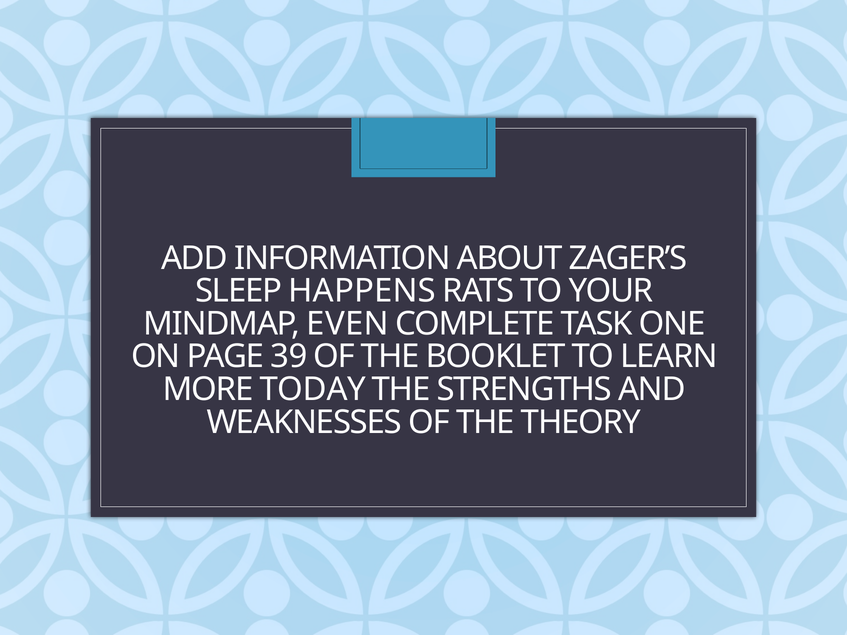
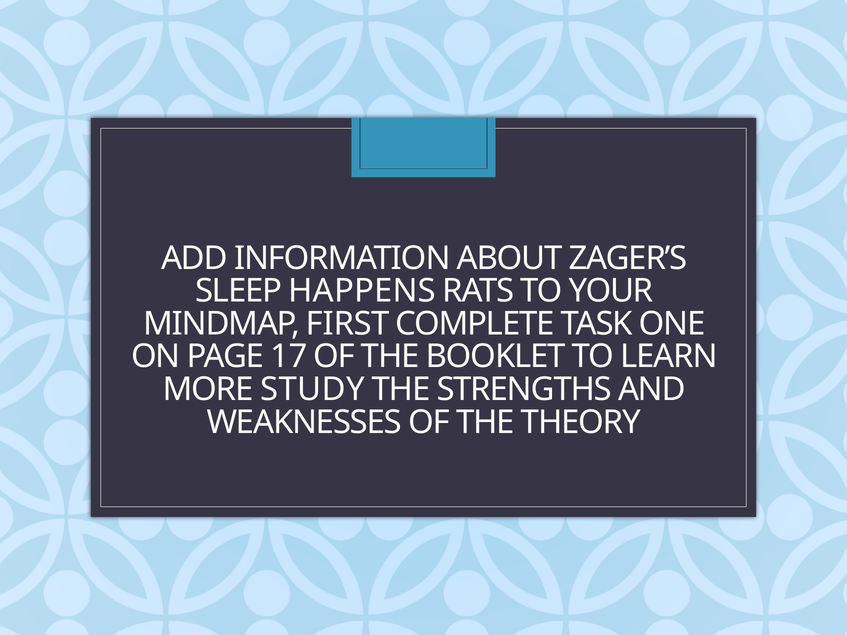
EVEN: EVEN -> FIRST (348, 324)
39: 39 -> 17 (289, 357)
TODAY: TODAY -> STUDY (312, 390)
